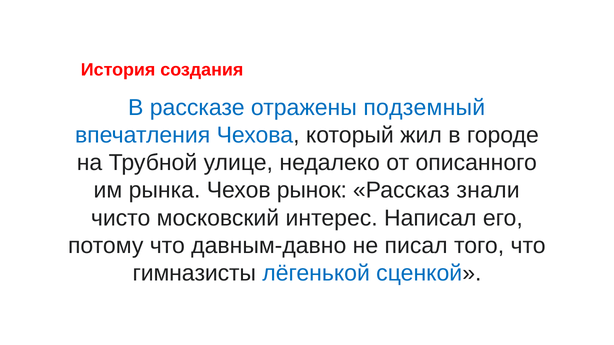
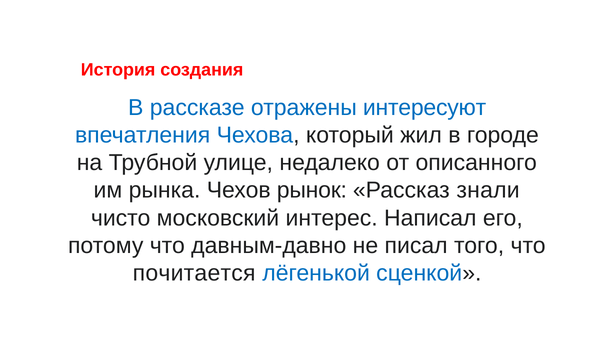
подземный: подземный -> интересуют (425, 108)
гимназисты: гимназисты -> почитается (194, 273)
